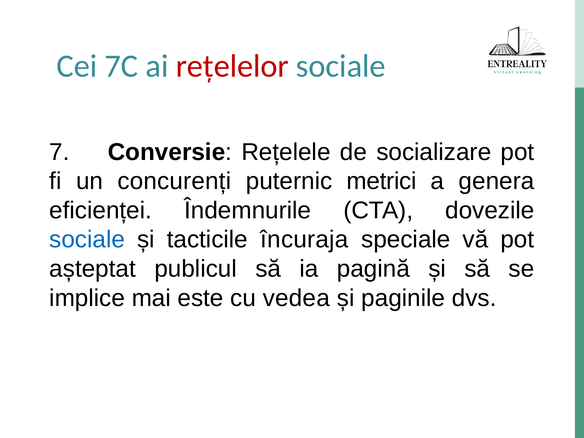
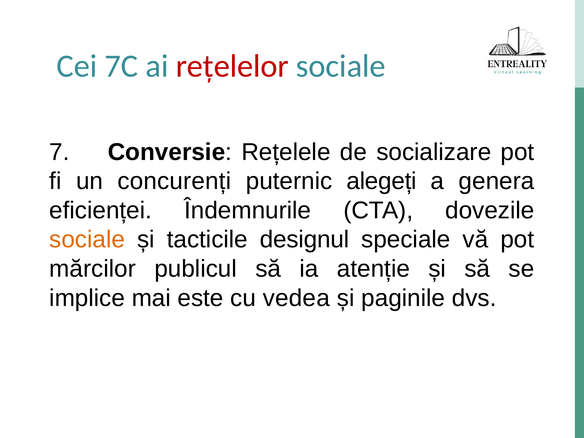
metrici: metrici -> alegeți (382, 181)
sociale colour: blue -> orange (87, 240)
încuraja: încuraja -> designul (305, 240)
așteptat: așteptat -> mărcilor (93, 269)
pagină: pagină -> atenție (373, 269)
